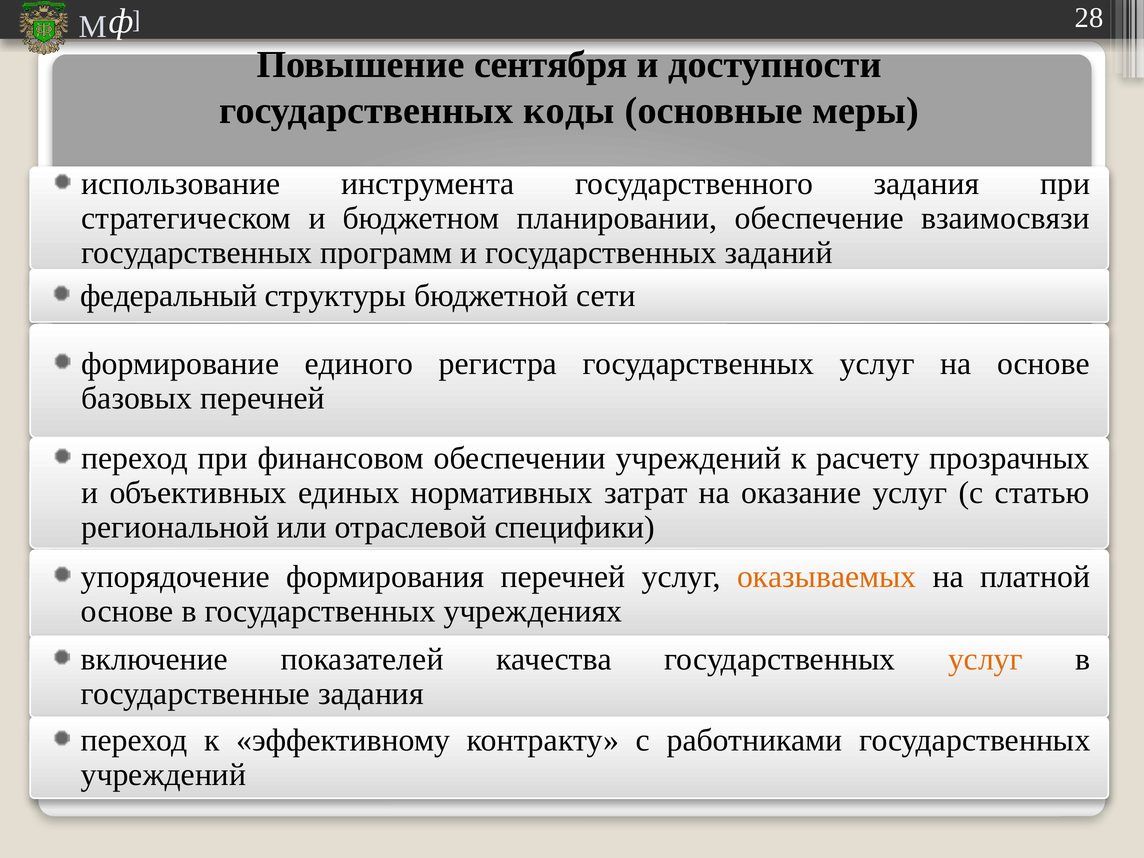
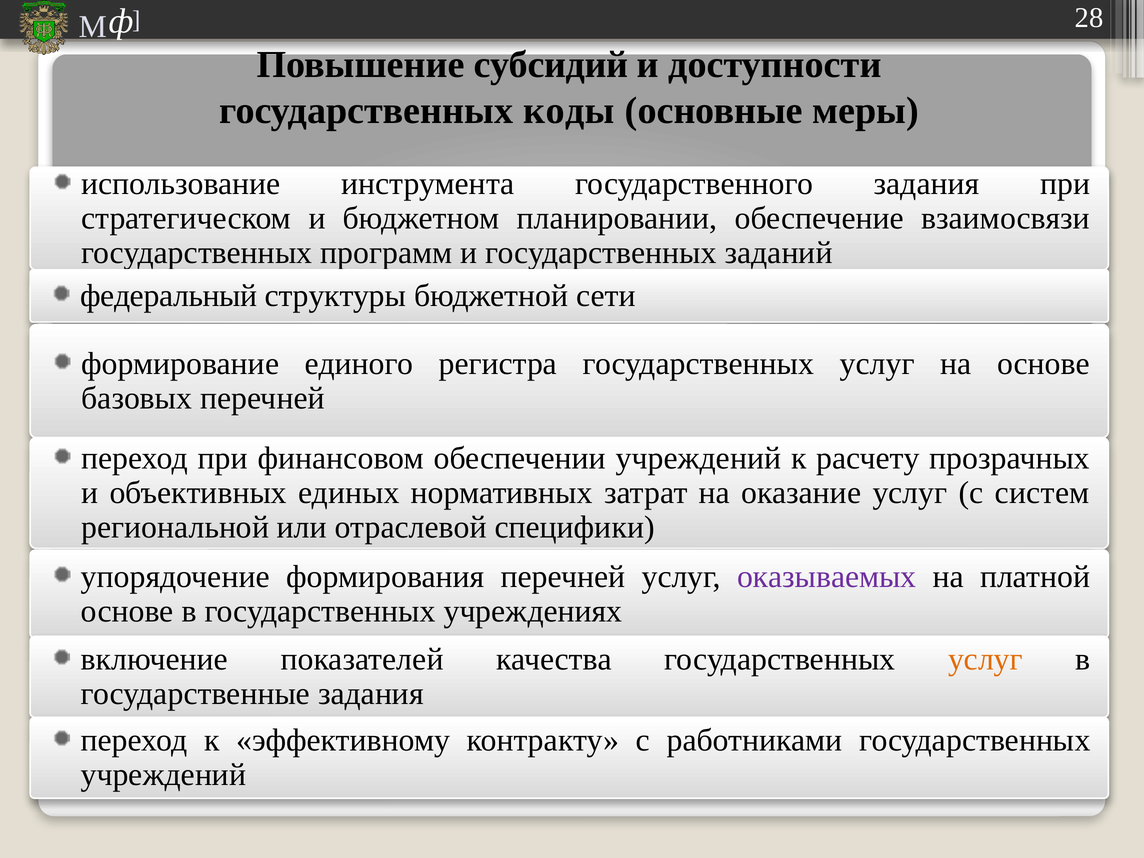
сентября: сентября -> субсидий (551, 65)
статью: статью -> систем (1042, 493)
оказываемых colour: orange -> purple (827, 577)
